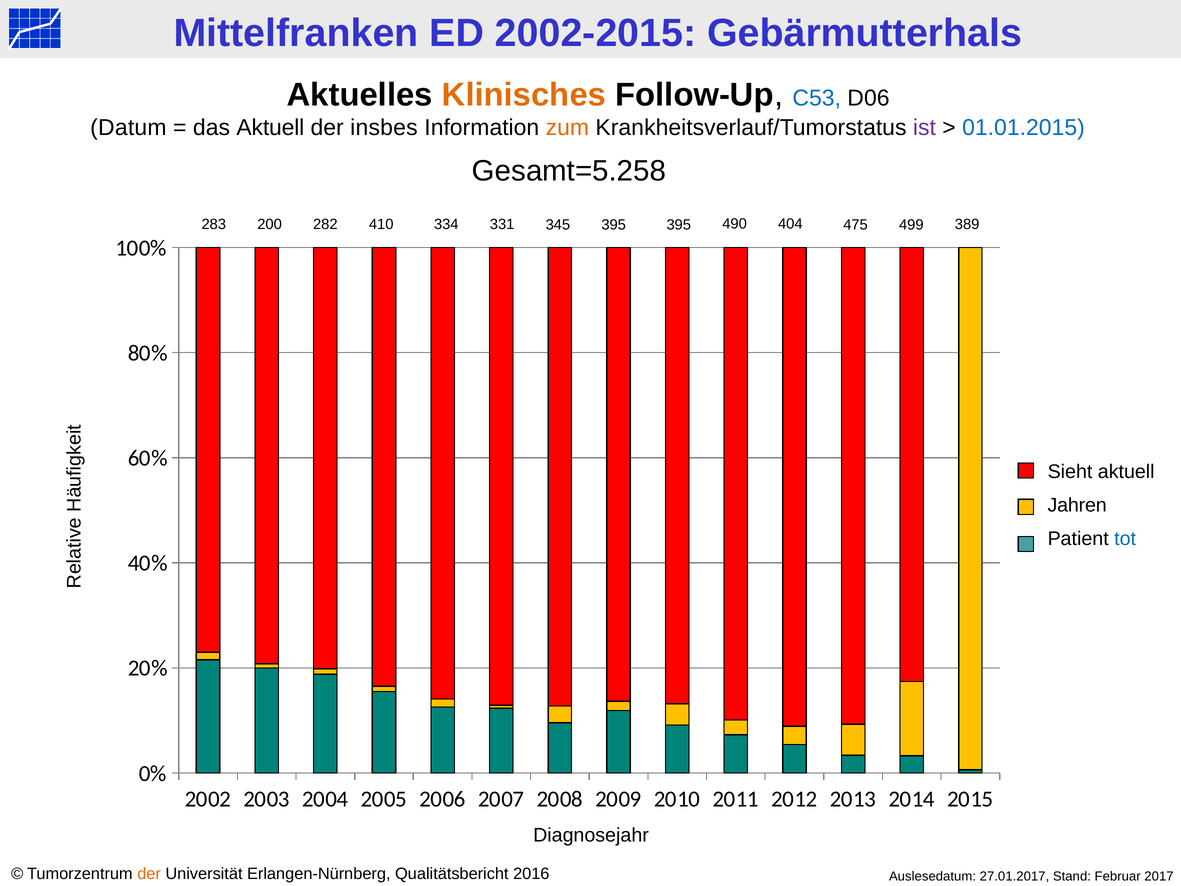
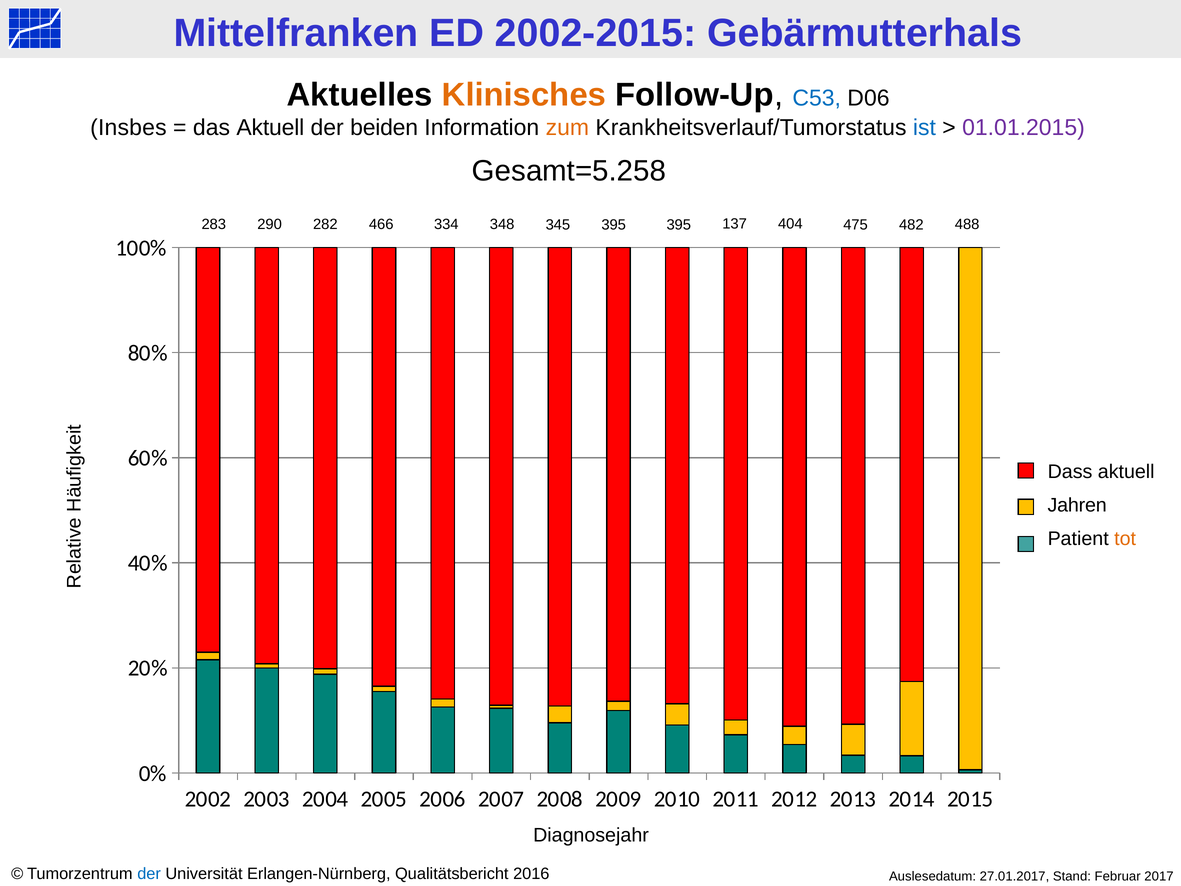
Datum: Datum -> Insbes (128, 128)
insbes: insbes -> beiden (384, 128)
ist colour: purple -> blue (924, 128)
01.01.2015 colour: blue -> purple (1023, 128)
200: 200 -> 290 (270, 224)
410: 410 -> 466 (381, 224)
331: 331 -> 348 (502, 224)
490: 490 -> 137 (735, 224)
499: 499 -> 482 (911, 225)
389: 389 -> 488 (967, 224)
Sieht: Sieht -> Dass (1070, 472)
tot colour: blue -> orange (1125, 539)
der colour: orange -> blue (149, 874)
